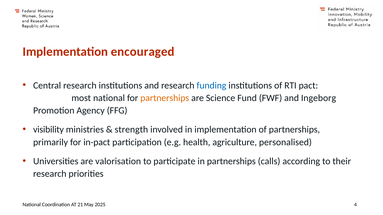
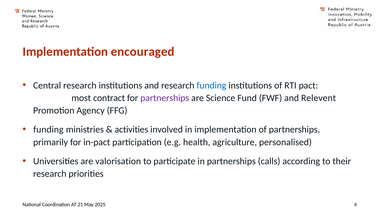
most national: national -> contract (109, 98)
partnerships colour: orange -> purple (165, 98)
Ingeborg: Ingeborg -> Relevent (319, 98)
visibility: visibility -> funding (48, 130)
strength: strength -> activities (131, 130)
